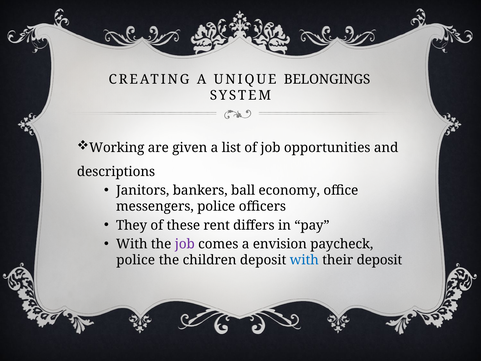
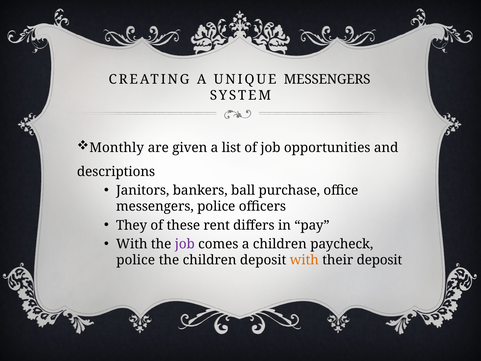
UNIQUE BELONGINGS: BELONGINGS -> MESSENGERS (327, 79)
Working: Working -> Monthly (117, 148)
economy: economy -> purchase (289, 190)
a envision: envision -> children (280, 244)
with colour: blue -> orange (304, 260)
